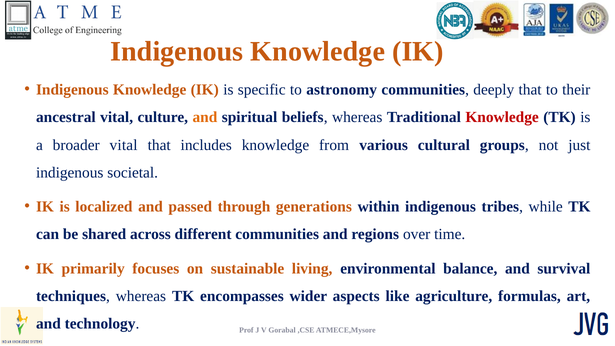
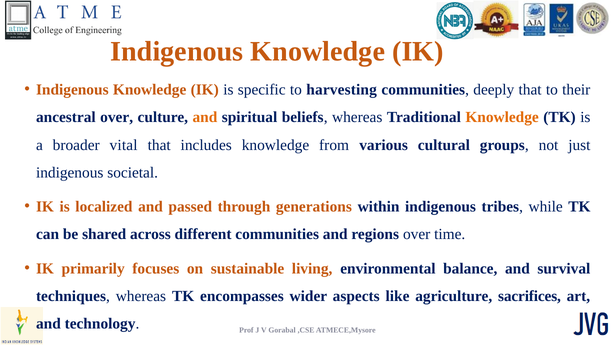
astronomy: astronomy -> harvesting (342, 90)
ancestral vital: vital -> over (117, 117)
Knowledge colour: red -> orange (502, 117)
formulas: formulas -> sacrifices (530, 296)
